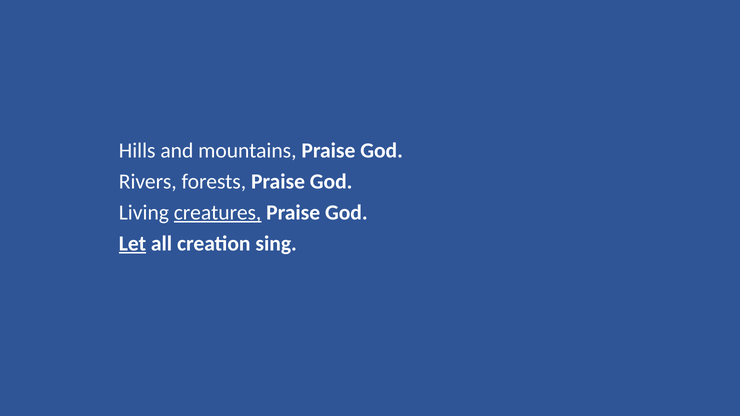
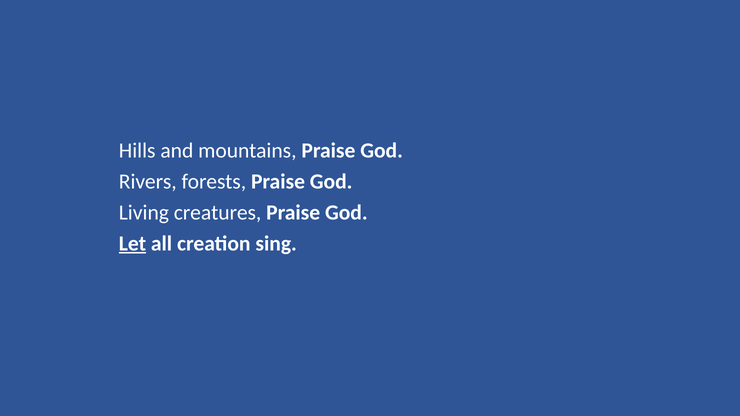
creatures underline: present -> none (218, 213)
